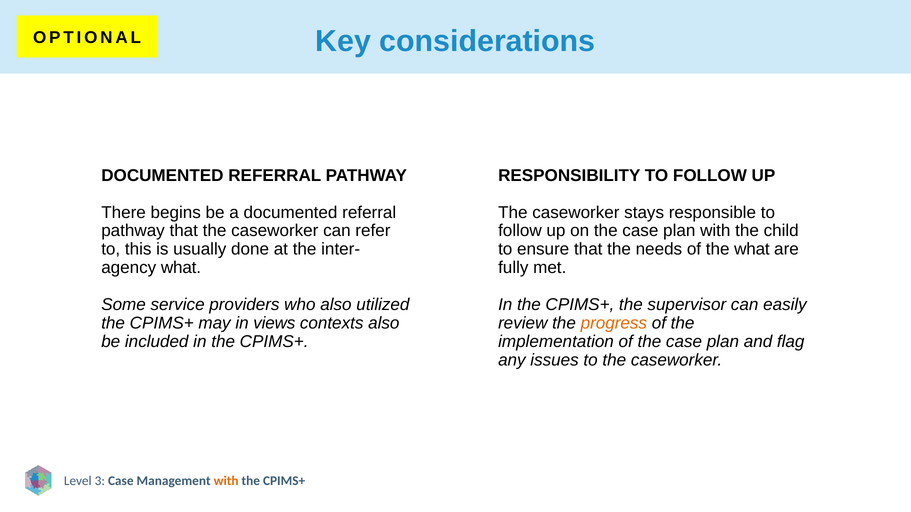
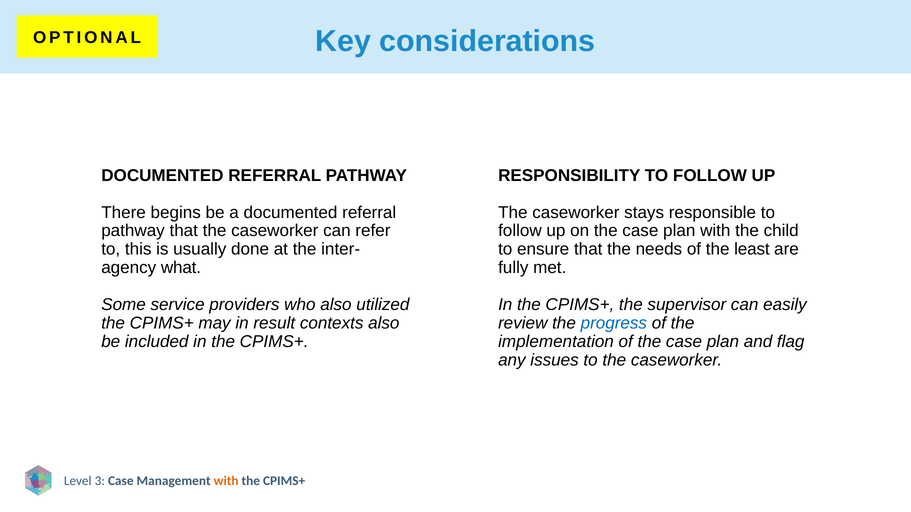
the what: what -> least (752, 250)
views: views -> result (274, 323)
progress colour: orange -> blue (614, 323)
